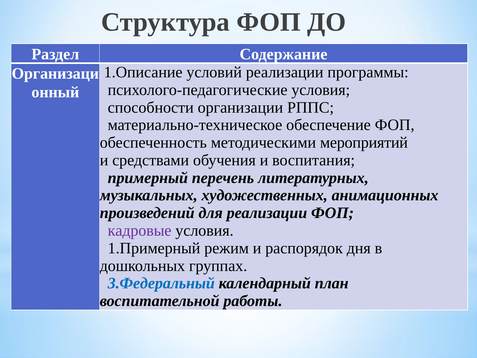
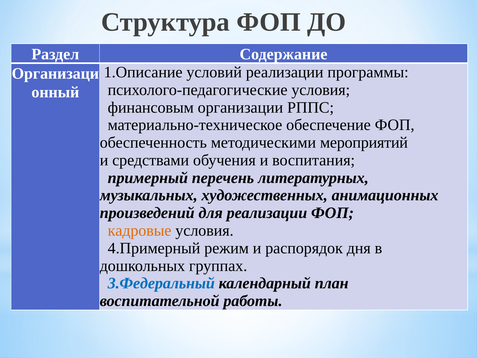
способности: способности -> финансовым (151, 107)
кадровые colour: purple -> orange (140, 230)
1.Примерный: 1.Примерный -> 4.Примерный (154, 248)
